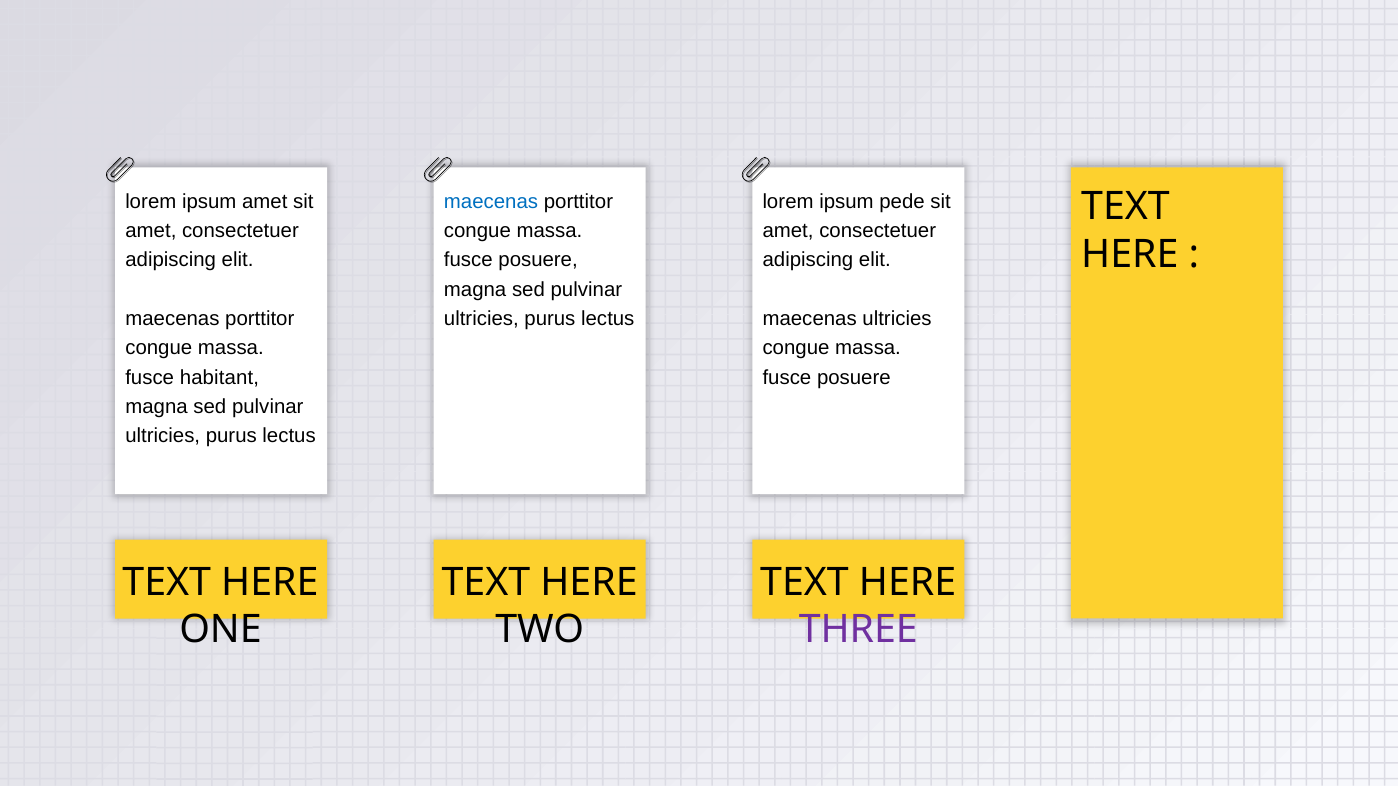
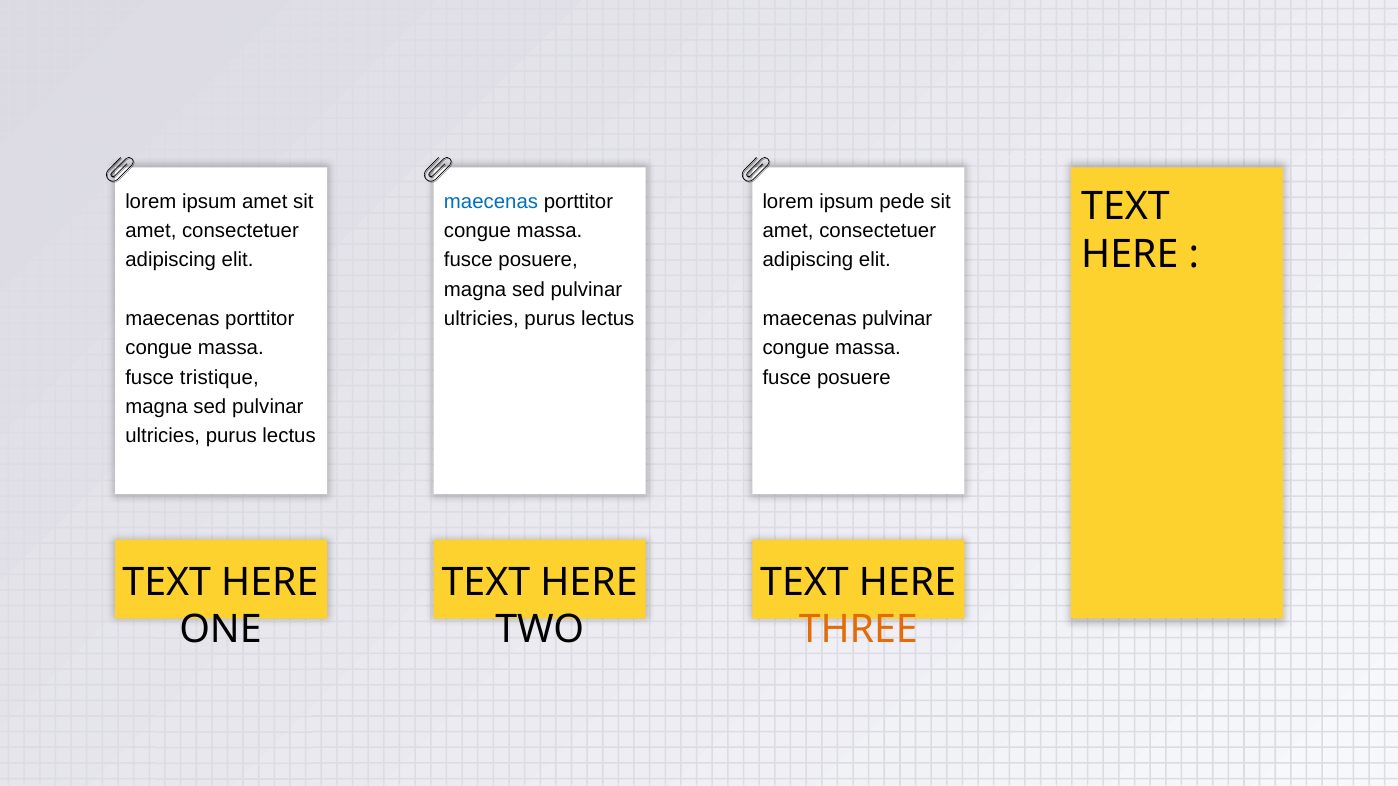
maecenas ultricies: ultricies -> pulvinar (897, 319)
habitant: habitant -> tristique (219, 378)
THREE colour: purple -> orange (858, 630)
